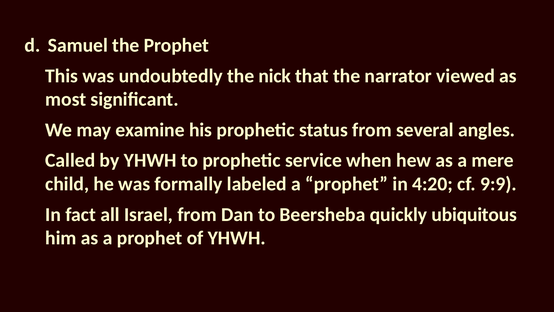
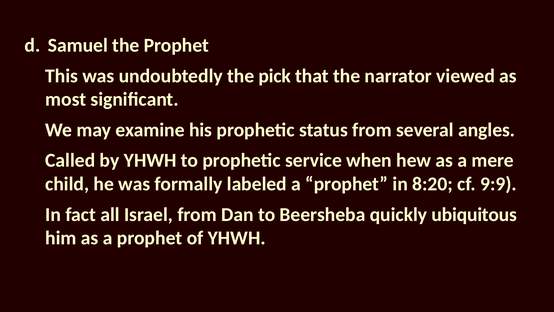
nick: nick -> pick (275, 76)
4:20: 4:20 -> 8:20 (433, 184)
